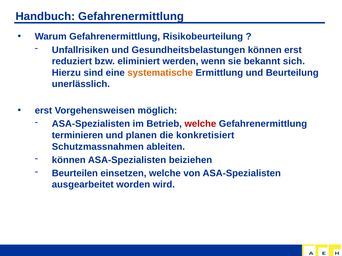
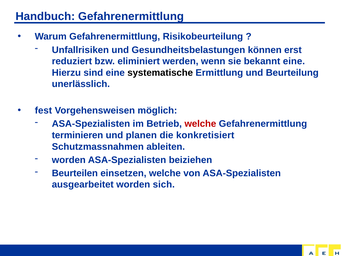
bekannt sich: sich -> eine (294, 61)
systematische colour: orange -> black (160, 73)
erst: erst -> fest (43, 111)
können: können -> worden (69, 160)
wird: wird -> sich (164, 185)
